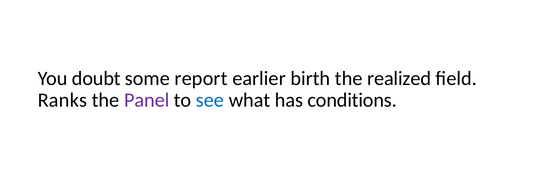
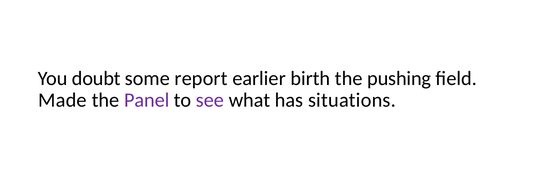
realized: realized -> pushing (399, 78)
Ranks: Ranks -> Made (62, 100)
see colour: blue -> purple (210, 100)
conditions: conditions -> situations (352, 100)
